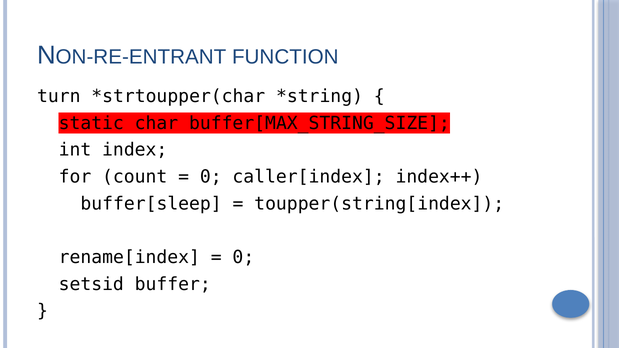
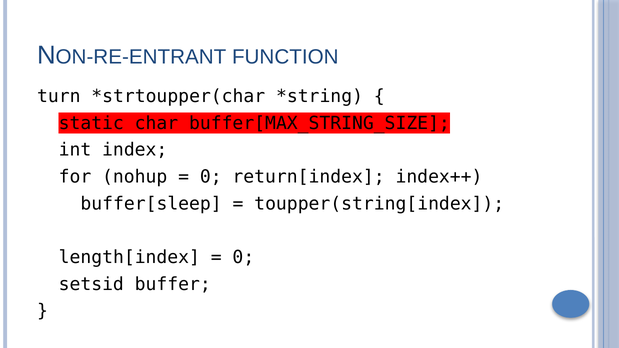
count: count -> nohup (135, 177)
caller[index: caller[index -> return[index (309, 177)
rename[index: rename[index -> length[index (129, 257)
